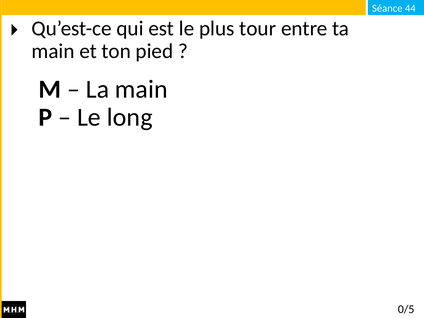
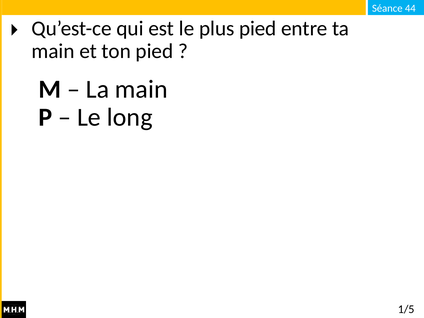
plus tour: tour -> pied (258, 28)
0/5: 0/5 -> 1/5 (406, 309)
